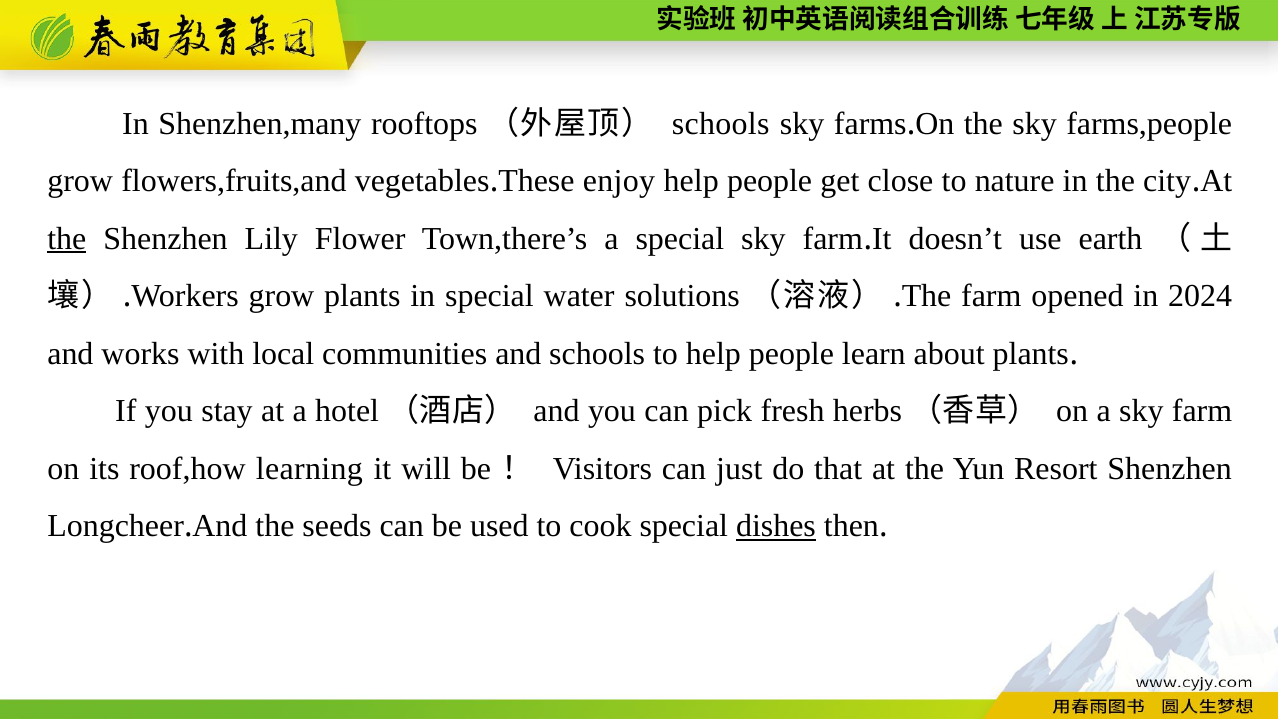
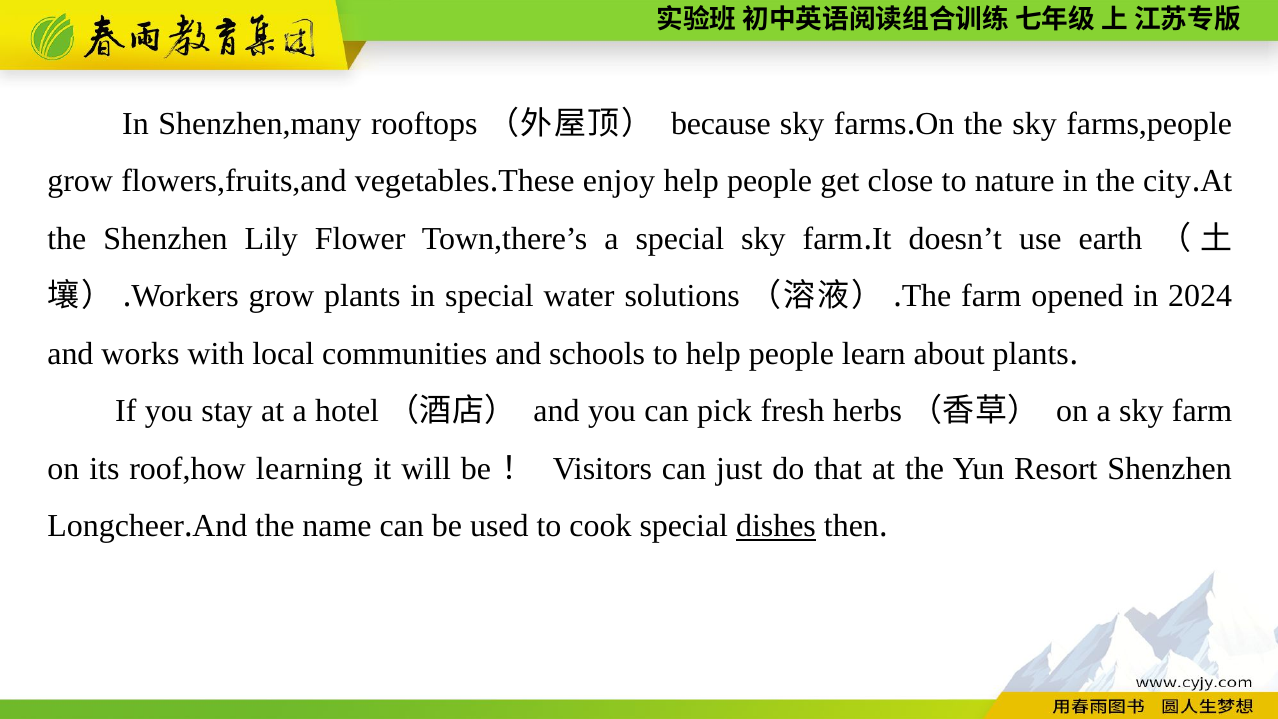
schools: schools -> because (721, 124)
the underline: present -> none (67, 239)
seeds: seeds -> name (337, 526)
